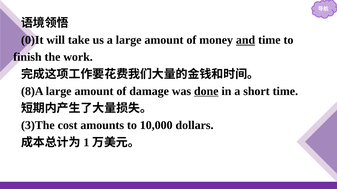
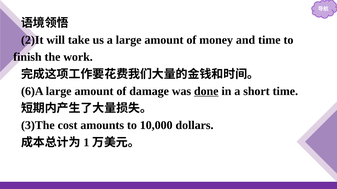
0)It: 0)It -> 2)It (32, 40)
and underline: present -> none (246, 40)
8)A: 8)A -> 6)A (32, 91)
